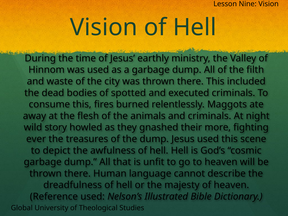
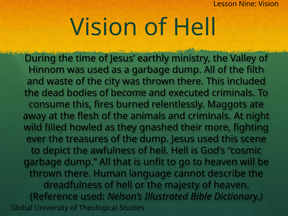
spotted: spotted -> become (129, 93)
story: story -> filled (56, 127)
